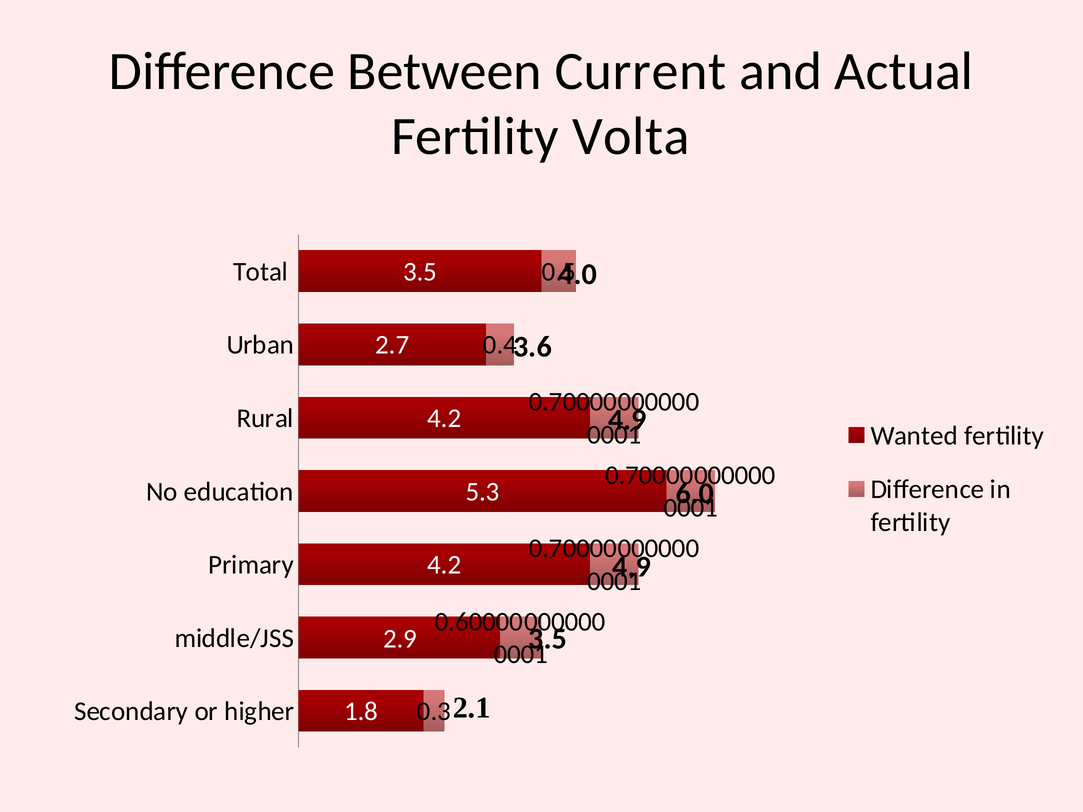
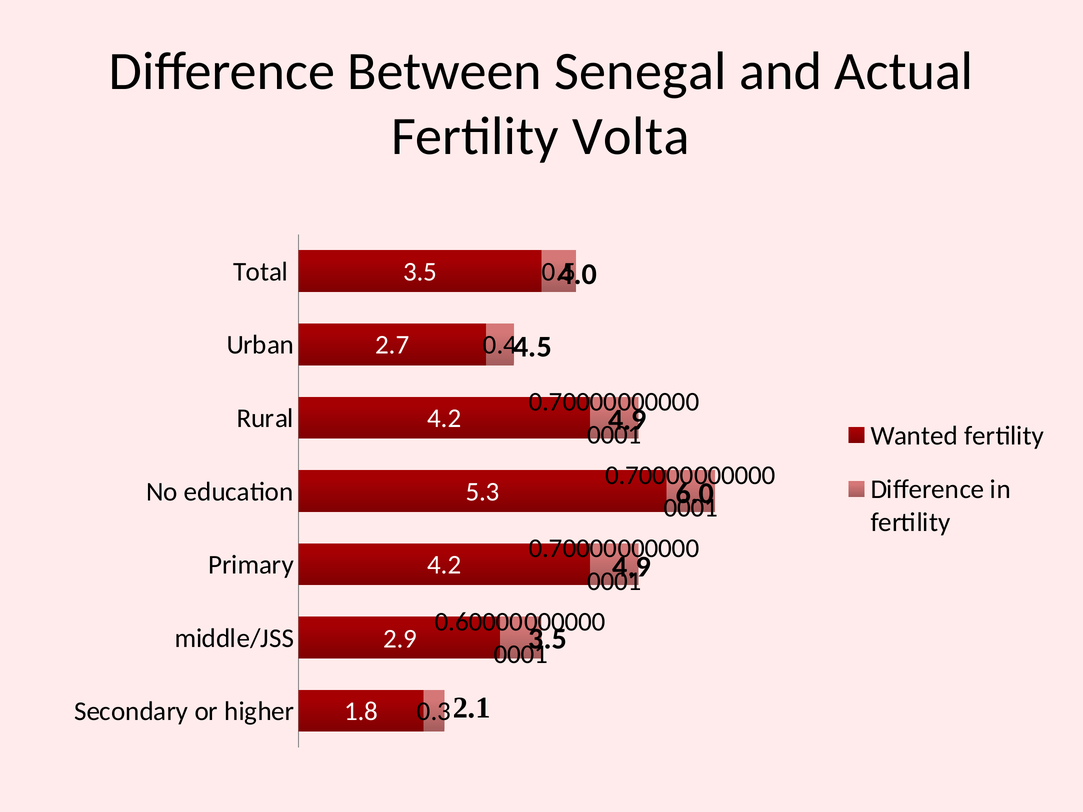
Current: Current -> Senegal (640, 71)
3.6: 3.6 -> 4.5 (532, 347)
